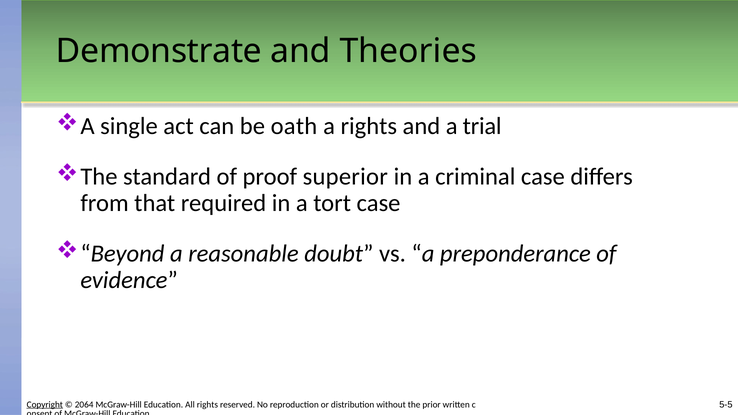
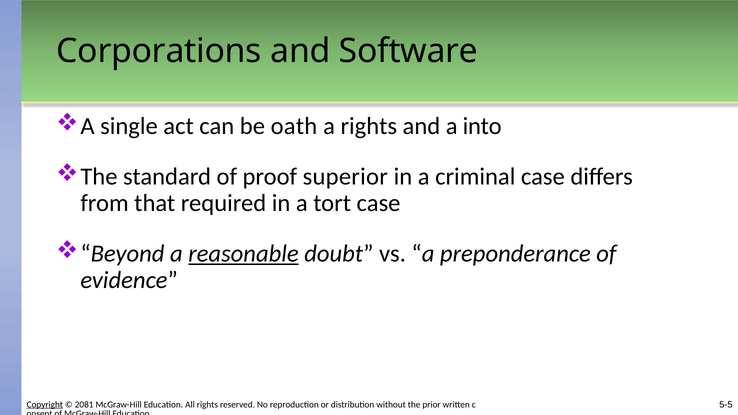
Demonstrate: Demonstrate -> Corporations (159, 51)
Theories: Theories -> Software (408, 51)
trial: trial -> into (482, 126)
reasonable underline: none -> present (244, 254)
2064: 2064 -> 2081 (84, 405)
